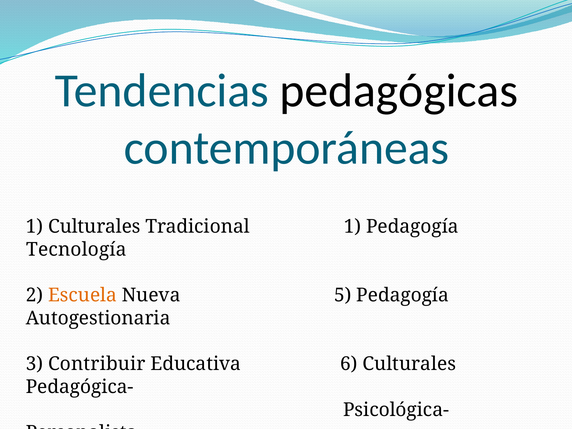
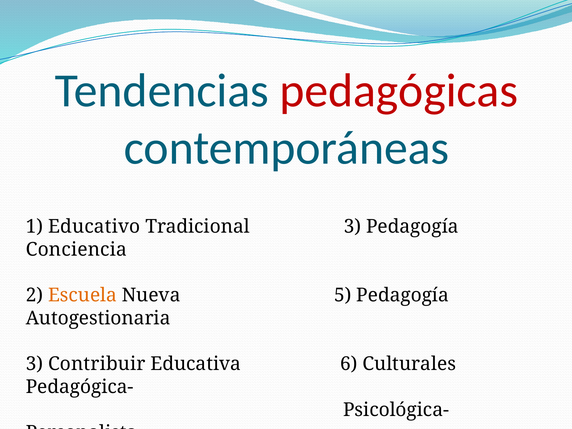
pedagógicas colour: black -> red (399, 91)
1 Culturales: Culturales -> Educativo (94, 227)
Tradicional 1: 1 -> 3 (353, 227)
Tecnología: Tecnología -> Conciencia (76, 250)
